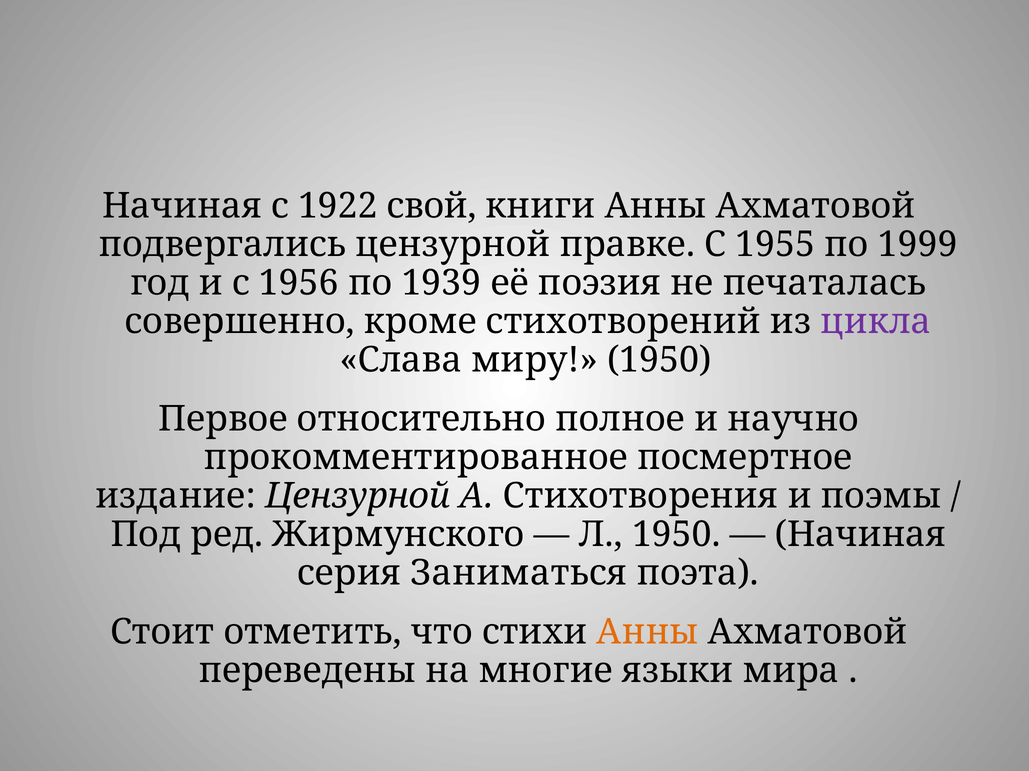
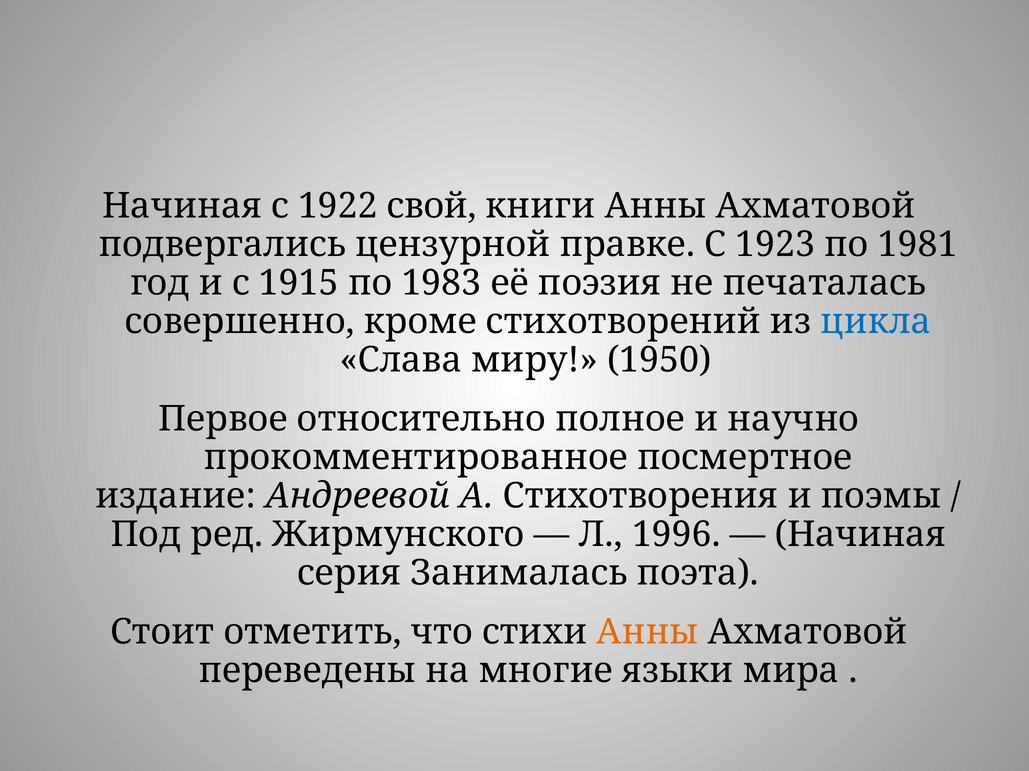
1955: 1955 -> 1923 (775, 245)
1999: 1999 -> 1981 (918, 245)
1956: 1956 -> 1915 (299, 283)
1939: 1939 -> 1983 (441, 283)
цикла colour: purple -> blue (876, 322)
издание Цензурной: Цензурной -> Андреевой (358, 496)
Л 1950: 1950 -> 1996 (676, 535)
Заниматься: Заниматься -> Занималась (519, 574)
